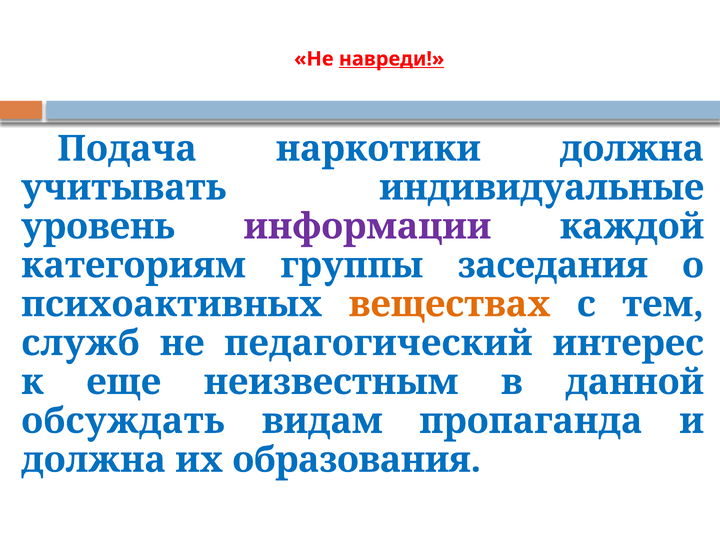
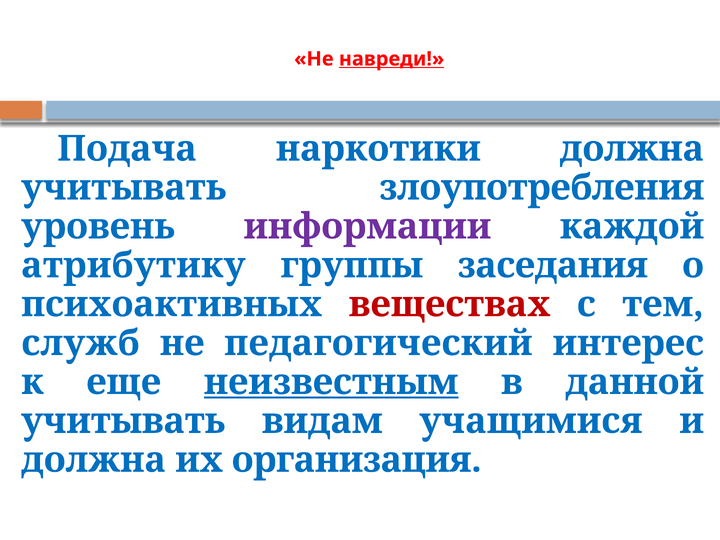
индивидуальные: индивидуальные -> злоупотребления (542, 188)
категориям: категориям -> атрибутику (133, 265)
веществах colour: orange -> red (450, 304)
неизвестным underline: none -> present (331, 382)
обсуждать: обсуждать -> учитывать (123, 421)
пропаганда: пропаганда -> учащимися (531, 421)
образования: образования -> организация (357, 460)
